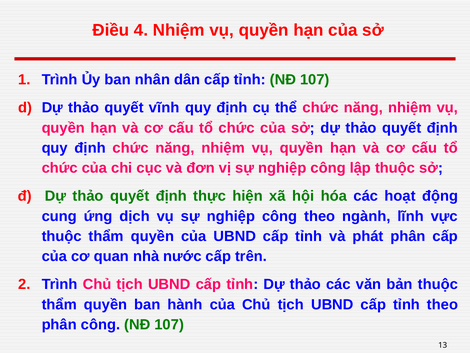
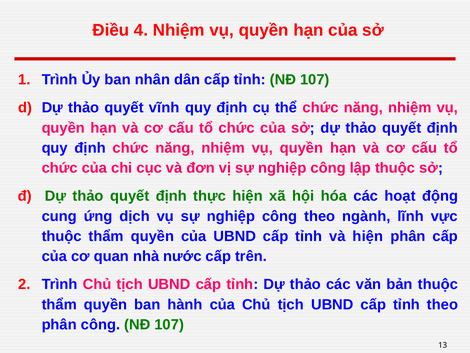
và phát: phát -> hiện (368, 236)
